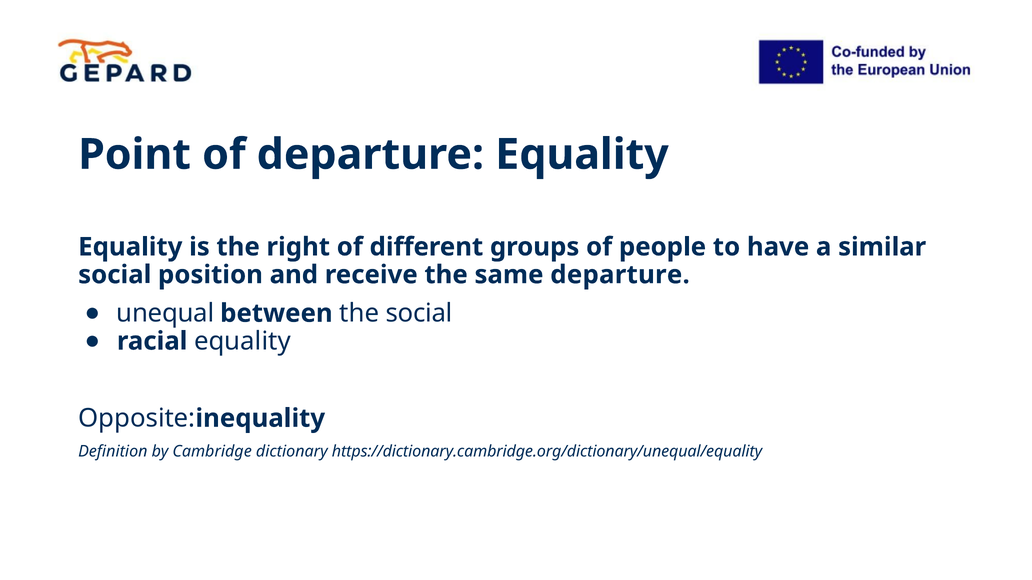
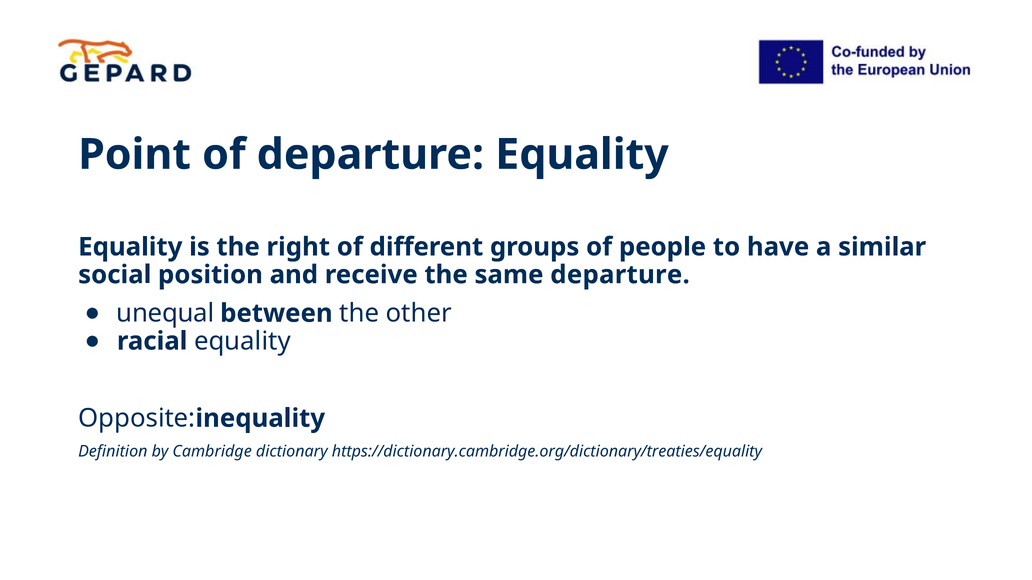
the social: social -> other (419, 314)
https://dictionary.cambridge.org/dictionary/unequal/equality: https://dictionary.cambridge.org/dictionary/unequal/equality -> https://dictionary.cambridge.org/dictionary/treaties/equality (547, 452)
